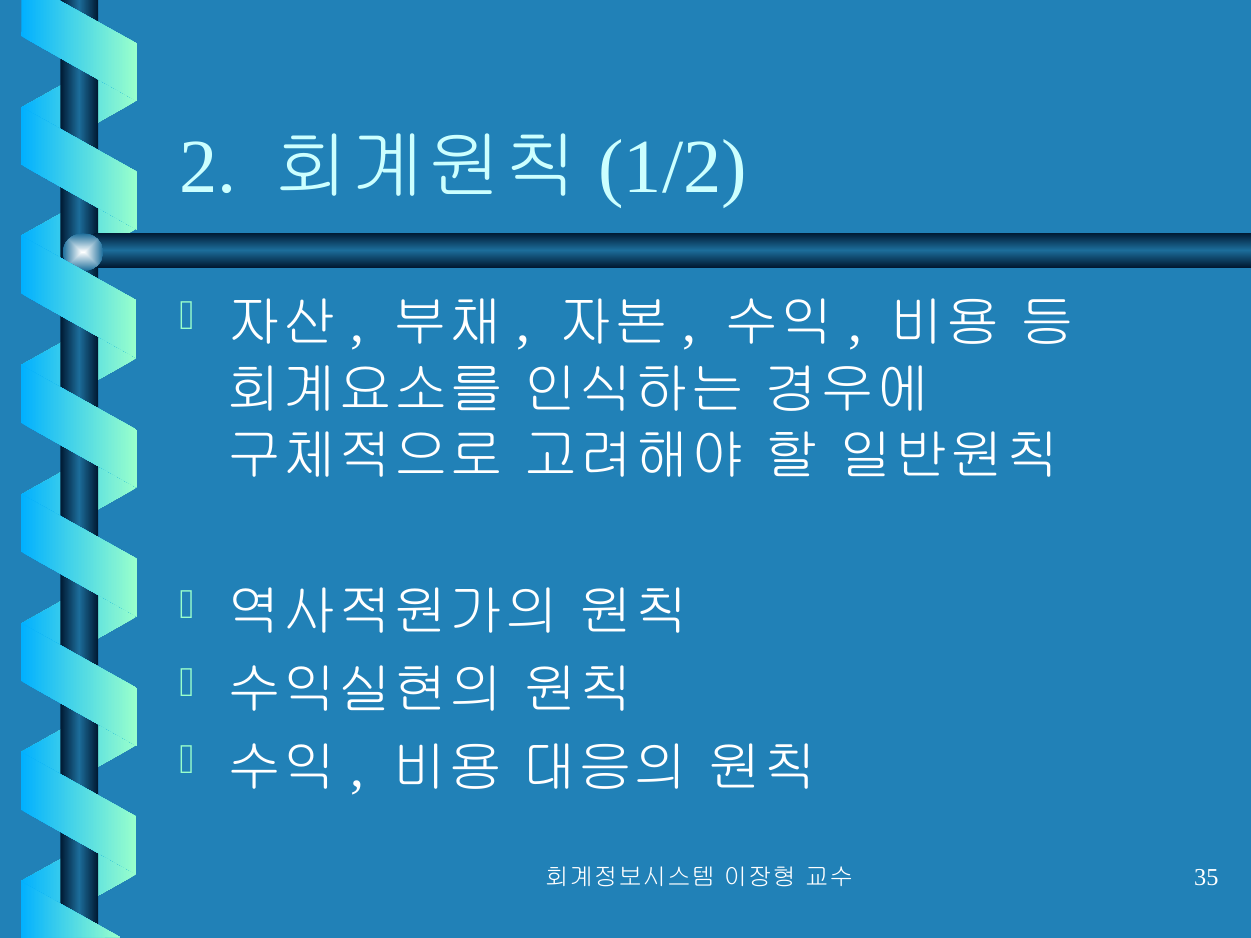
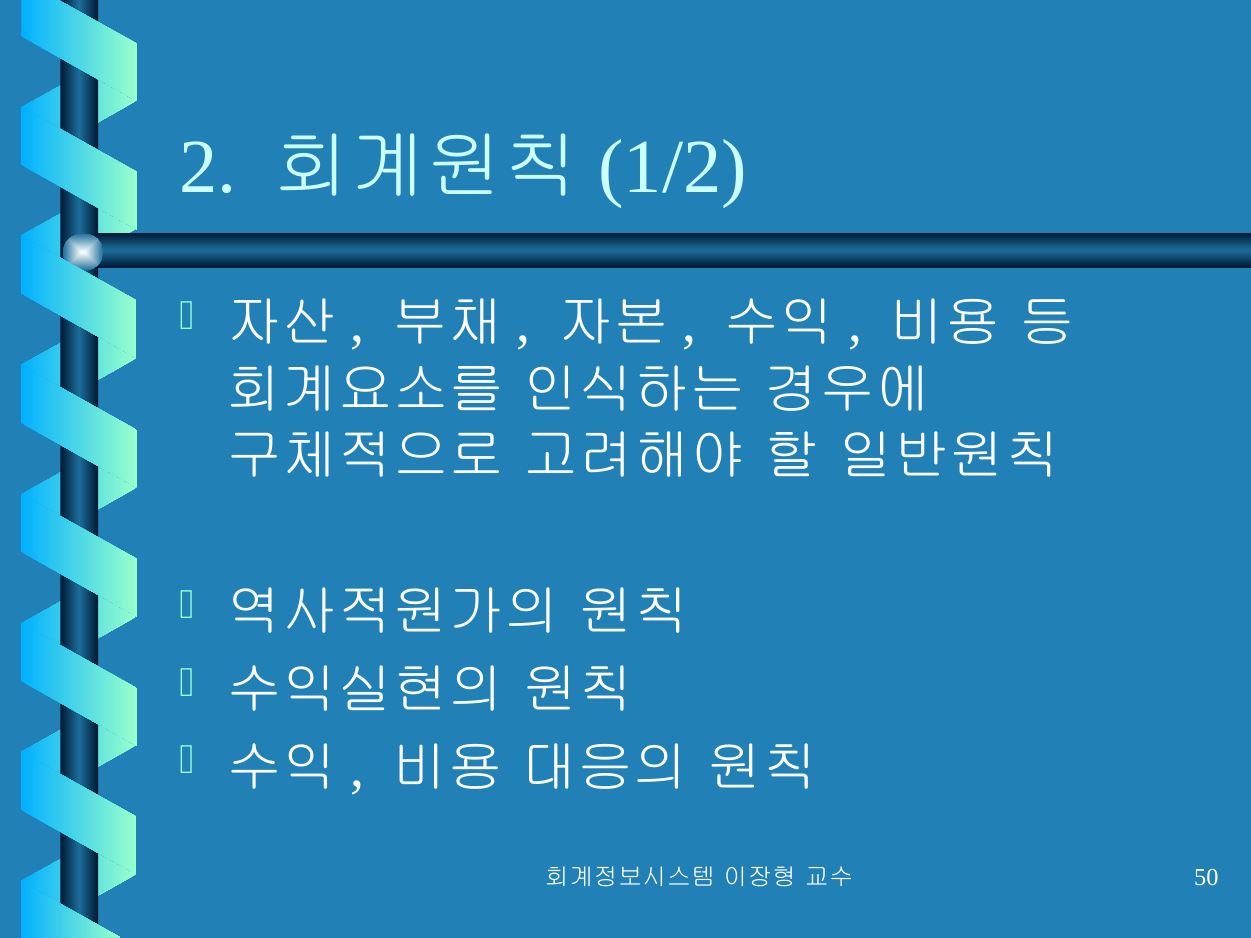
35: 35 -> 50 (1206, 877)
